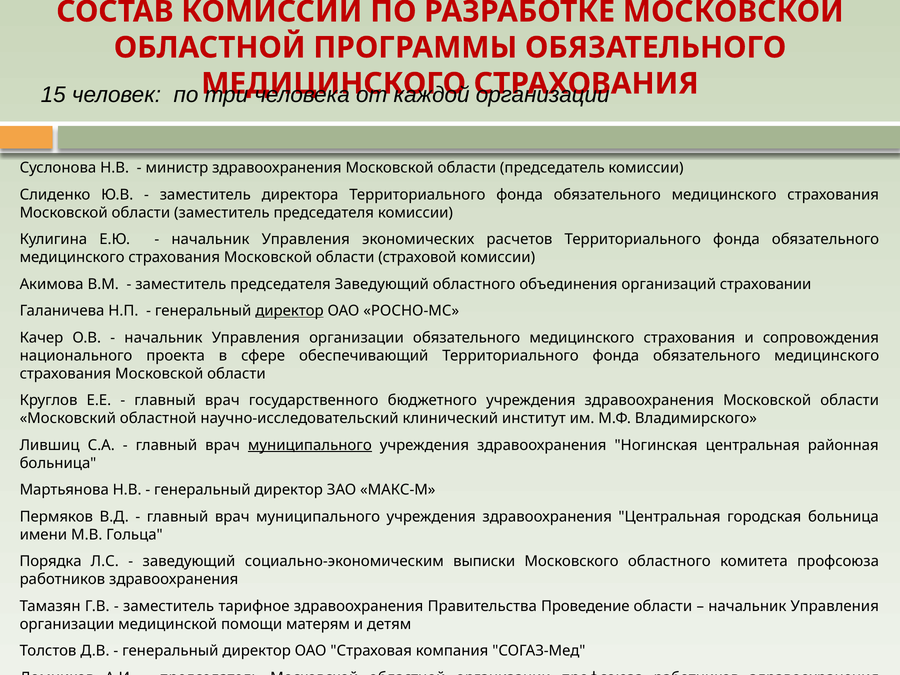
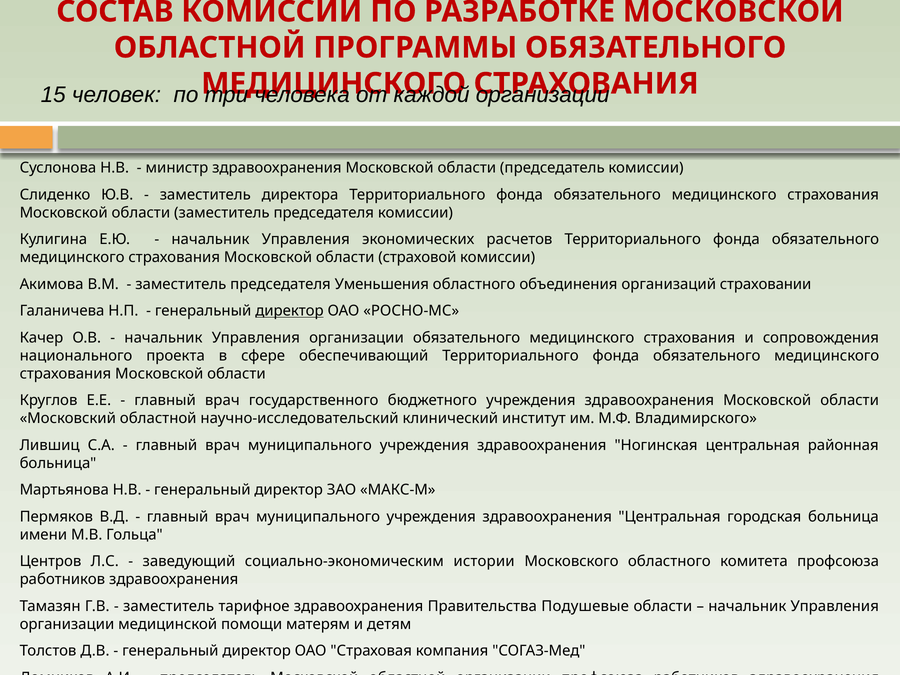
председателя Заведующий: Заведующий -> Уменьшения (382, 284)
муниципального underline: present -> none (310, 445)
Порядка: Порядка -> Центров (50, 561)
выписки: выписки -> истории (484, 561)
Проведение: Проведение -> Подушевые (585, 606)
